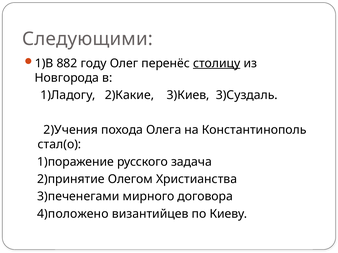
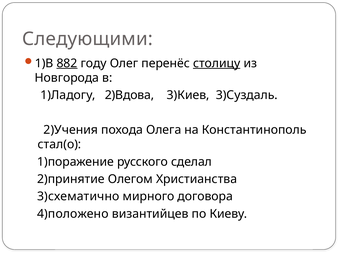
882 underline: none -> present (67, 63)
2)Какие: 2)Какие -> 2)Вдова (129, 95)
задача: задача -> сделал (191, 162)
3)печенегами: 3)печенегами -> 3)схематично (78, 197)
